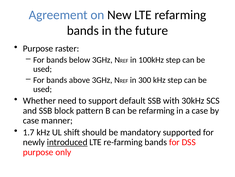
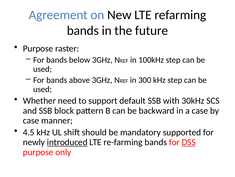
be refarming: refarming -> backward (157, 110)
1.7: 1.7 -> 4.5 (29, 132)
DSS underline: none -> present (189, 142)
